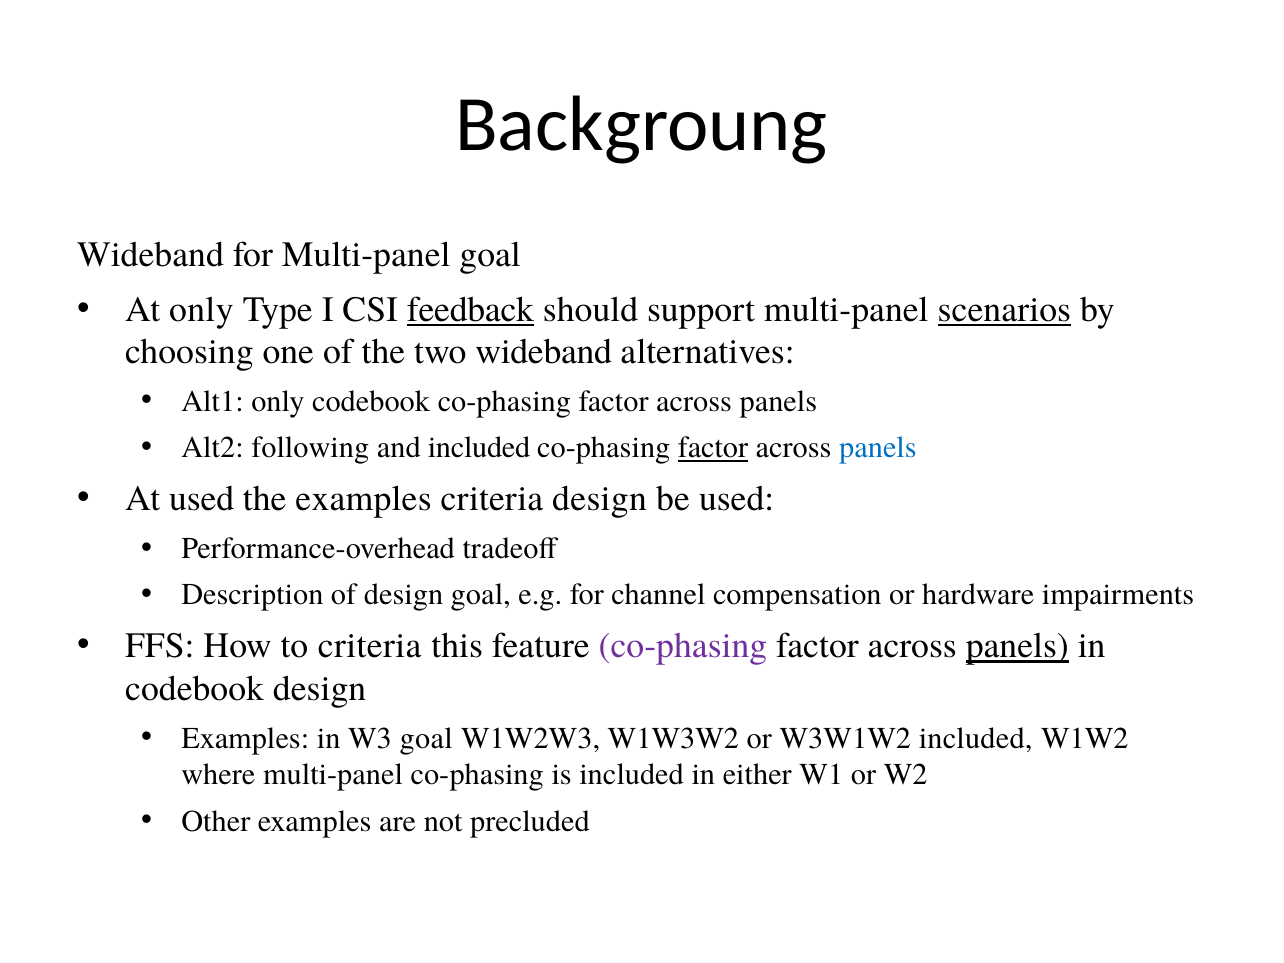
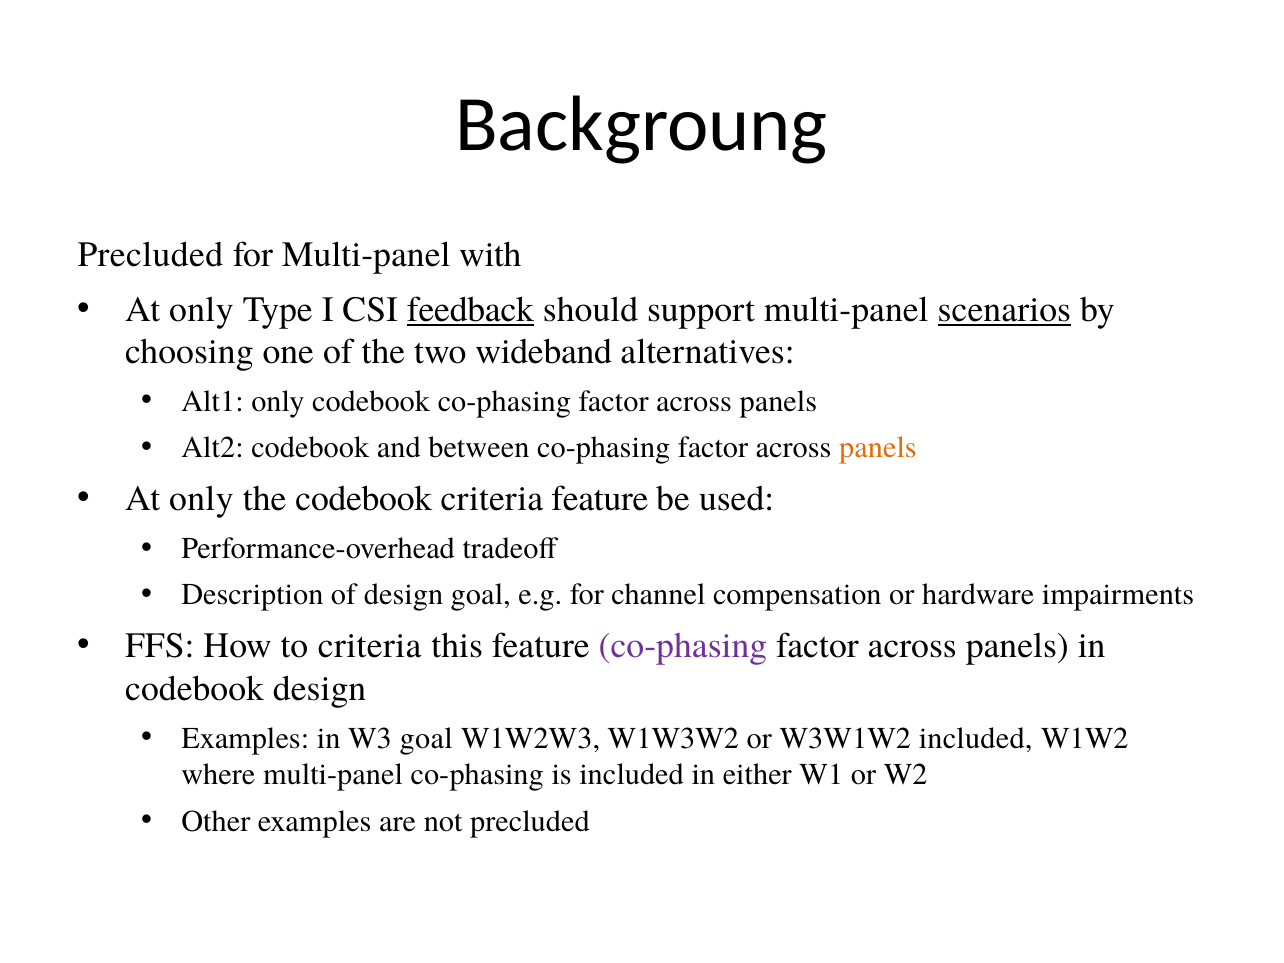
Wideband: Wideband -> Precluded (150, 255)
Multi-panel goal: goal -> with (490, 255)
Alt2 following: following -> codebook (310, 448)
and included: included -> between (479, 448)
factor underline: present -> none (713, 448)
panels colour: blue -> orange (878, 448)
used: used -> only (201, 499)
the examples: examples -> codebook (364, 499)
criteria design: design -> feature (600, 499)
panels underline: present -> none (1017, 646)
